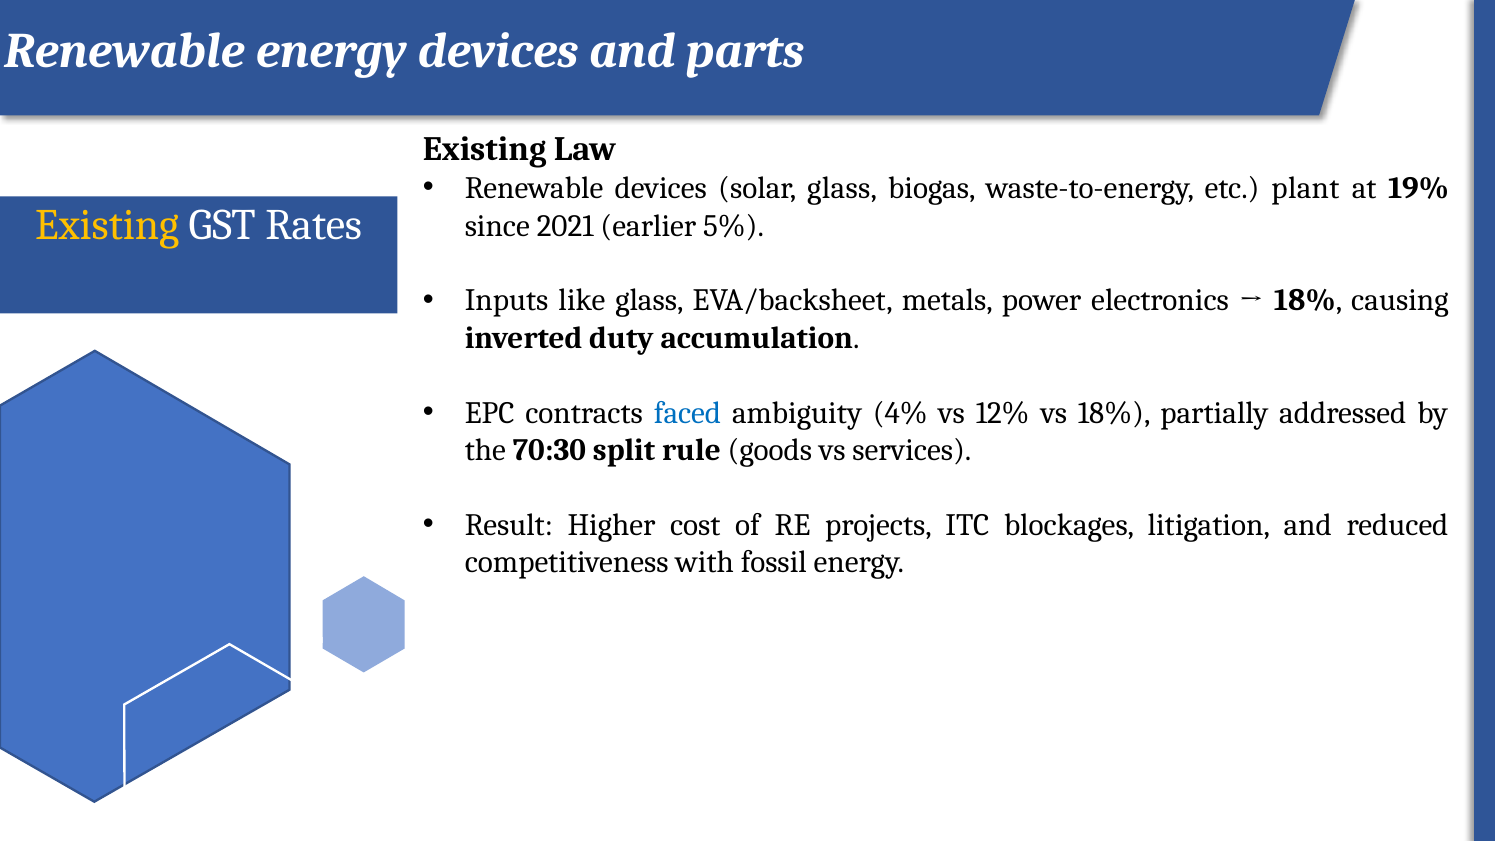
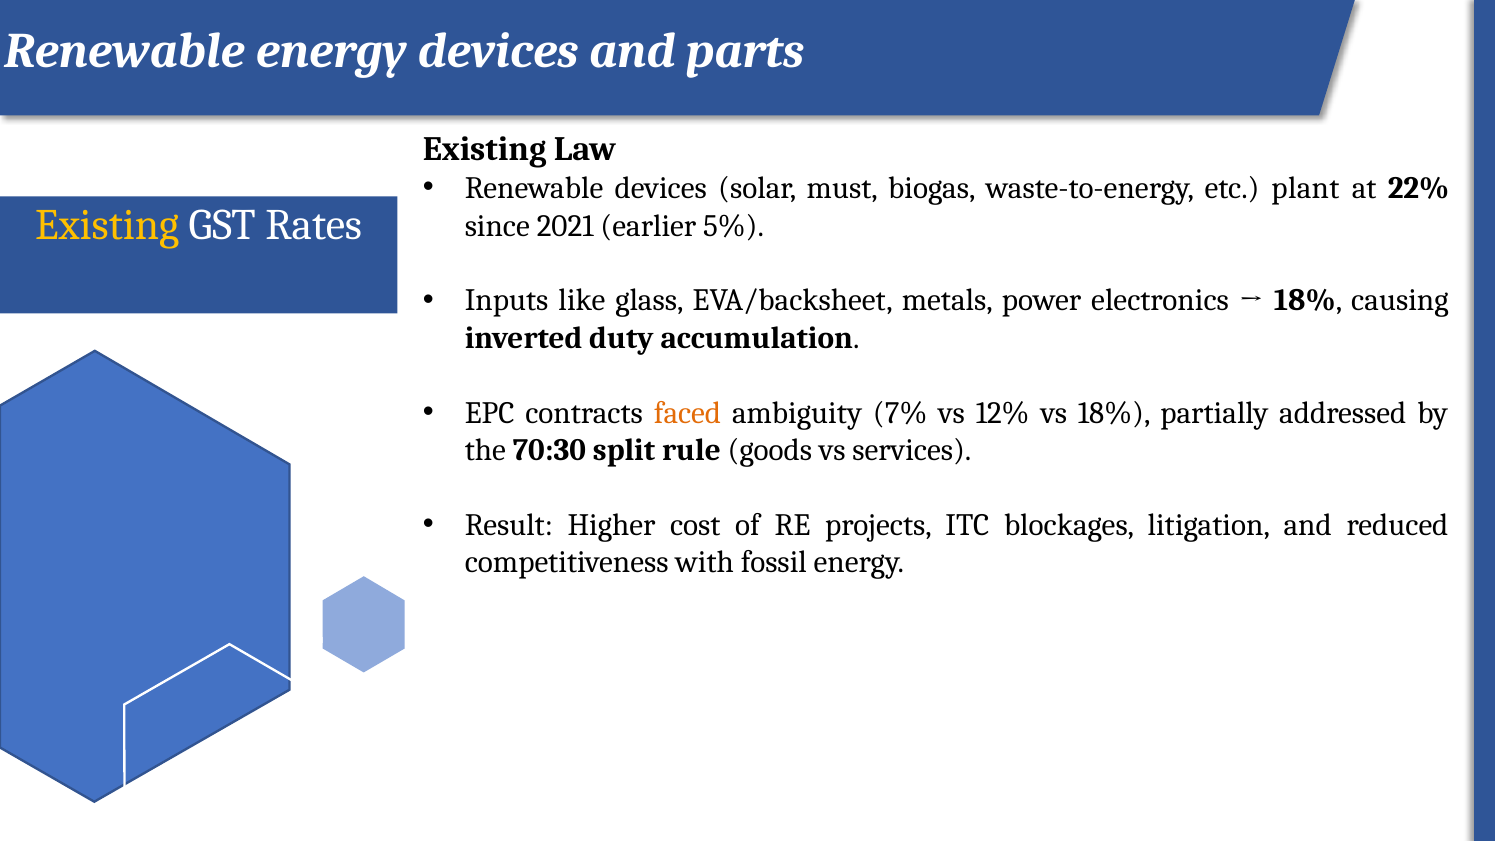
solar glass: glass -> must (842, 188)
19%: 19% -> 22% (1419, 188)
faced colour: blue -> orange (688, 413)
4%: 4% -> 7% (900, 413)
